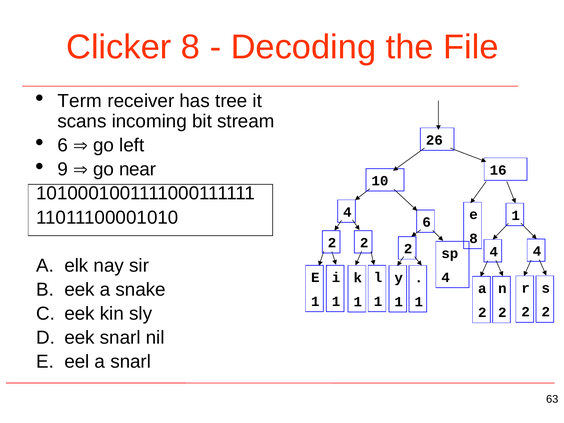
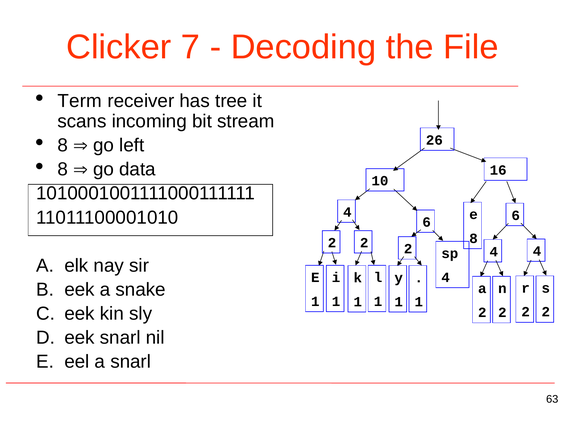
Clicker 8: 8 -> 7 (191, 47)
6: 6 -> 8 (63, 145)
9: 9 -> 8 (63, 169)
near: near -> data (137, 169)
6 1: 1 -> 6 (516, 215)
